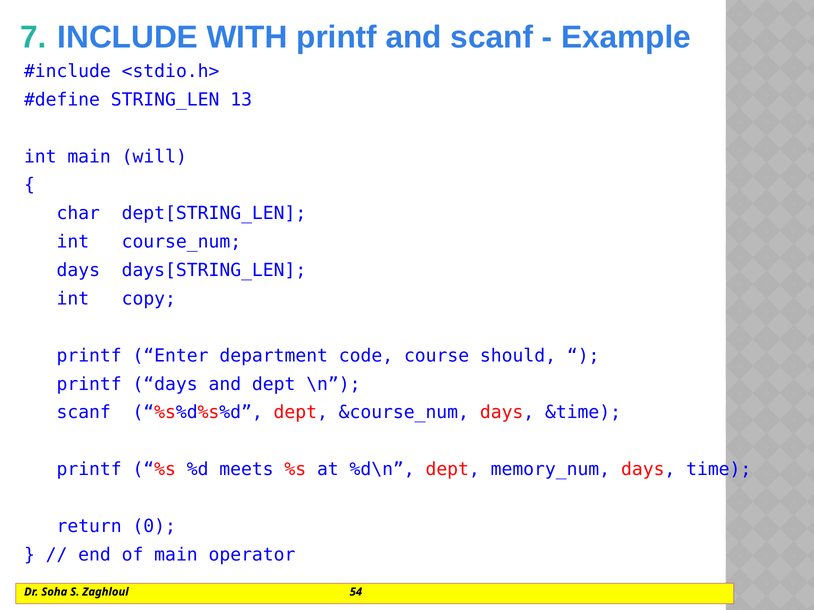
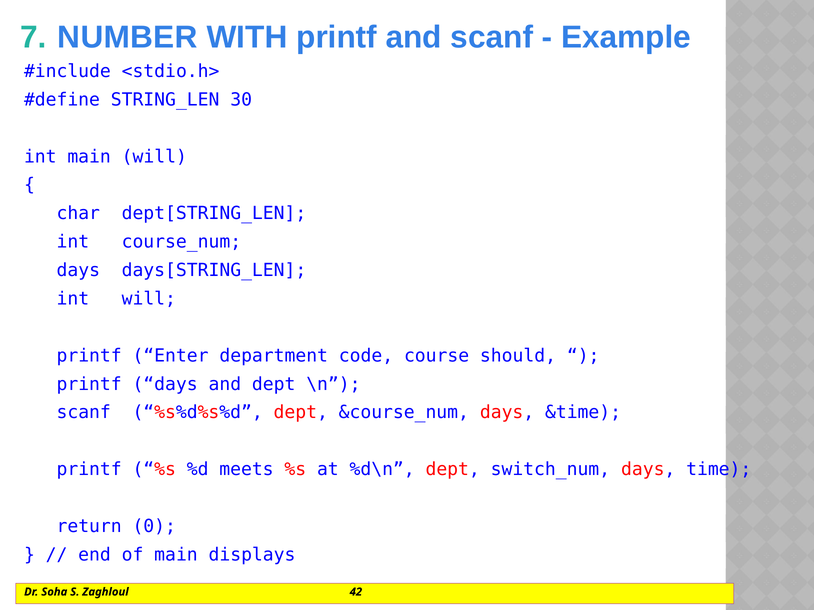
INCLUDE: INCLUDE -> NUMBER (128, 37)
13: 13 -> 30 (241, 100)
int copy: copy -> will (149, 299)
memory_num: memory_num -> switch_num (550, 470)
operator: operator -> displays (252, 555)
54: 54 -> 42 (356, 592)
